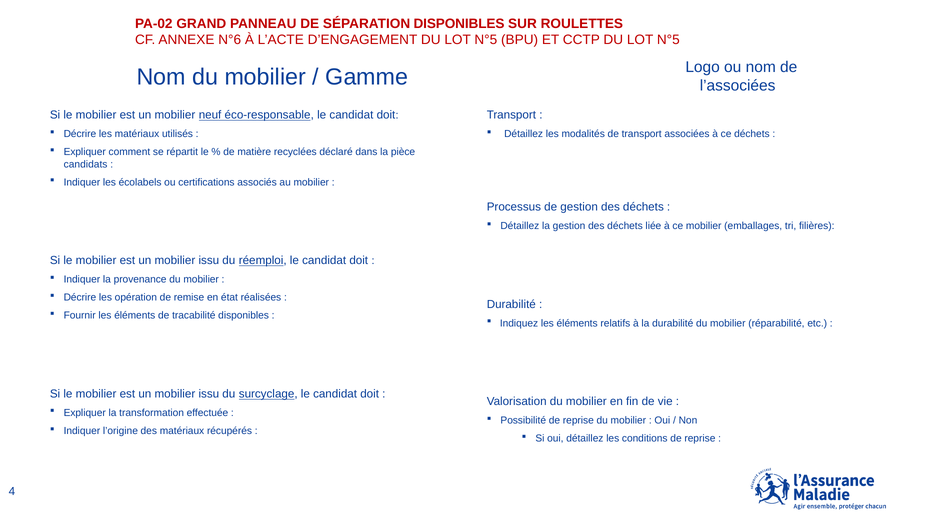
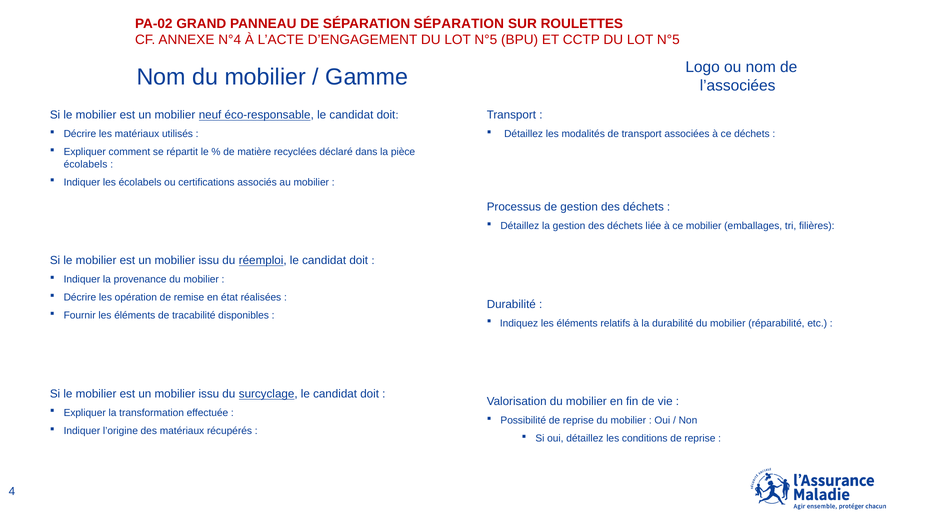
SÉPARATION DISPONIBLES: DISPONIBLES -> SÉPARATION (459, 24)
N°6: N°6 -> N°4 (230, 40)
candidats: candidats -> écolabels (86, 164)
